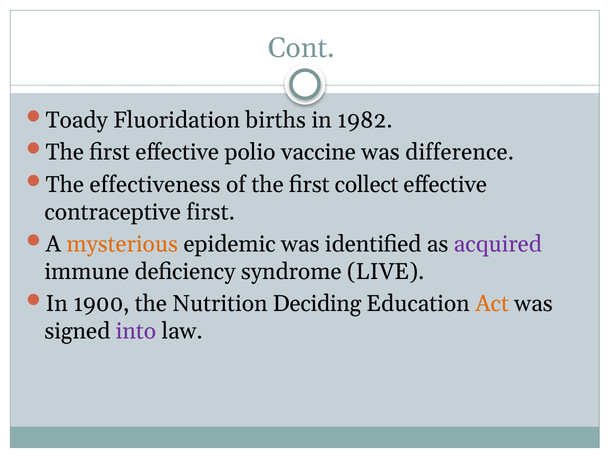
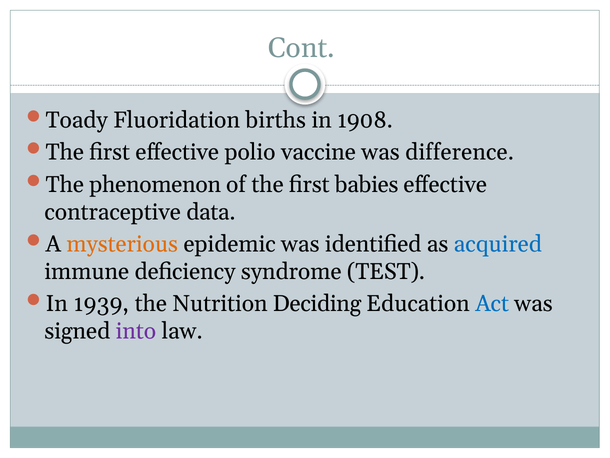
1982: 1982 -> 1908 (365, 120)
effectiveness: effectiveness -> phenomenon (155, 184)
collect: collect -> babies (367, 184)
contraceptive first: first -> data (211, 212)
acquired colour: purple -> blue (498, 244)
LIVE: LIVE -> TEST (386, 271)
1900: 1900 -> 1939 (101, 303)
Act colour: orange -> blue (492, 303)
